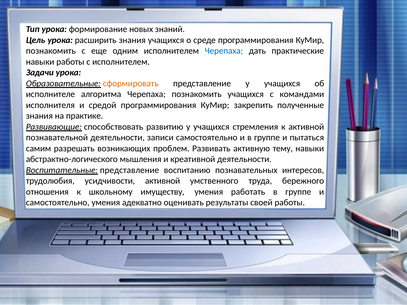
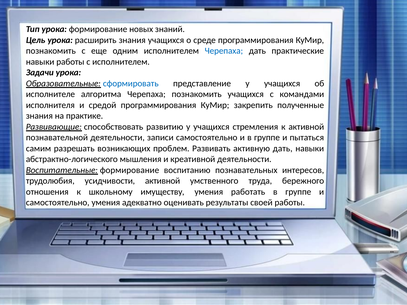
сформировать colour: orange -> blue (131, 84)
активную тему: тему -> дать (283, 149)
Воспитательные представление: представление -> формирование (130, 170)
